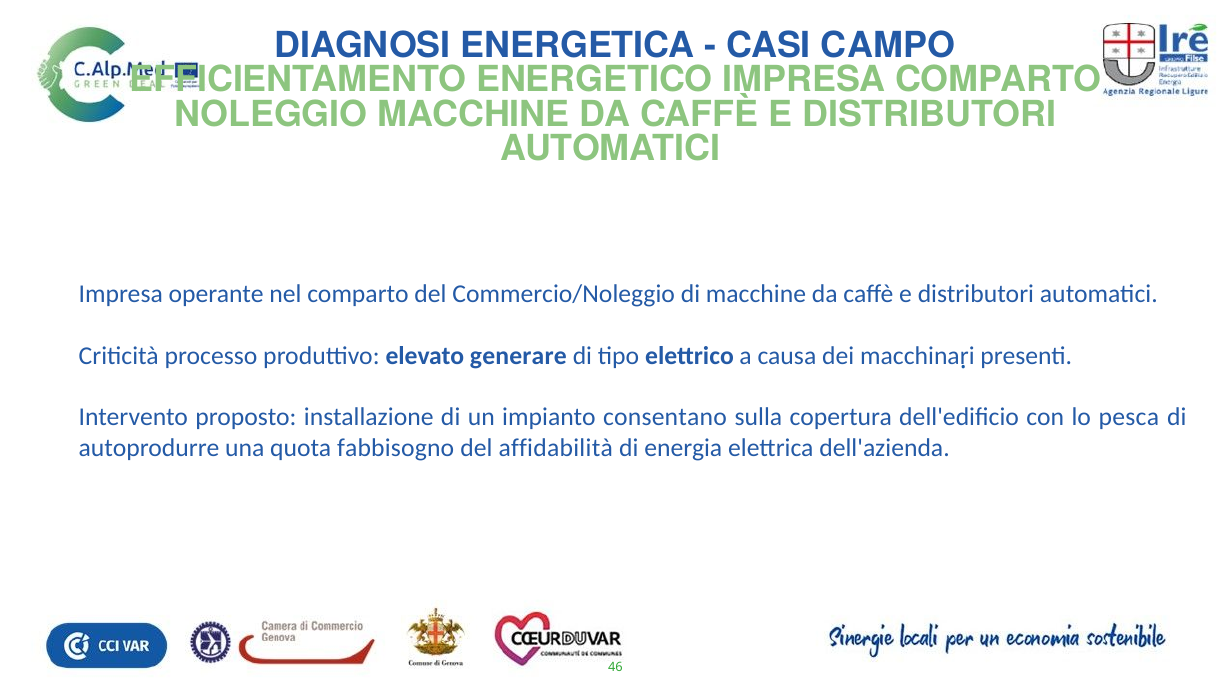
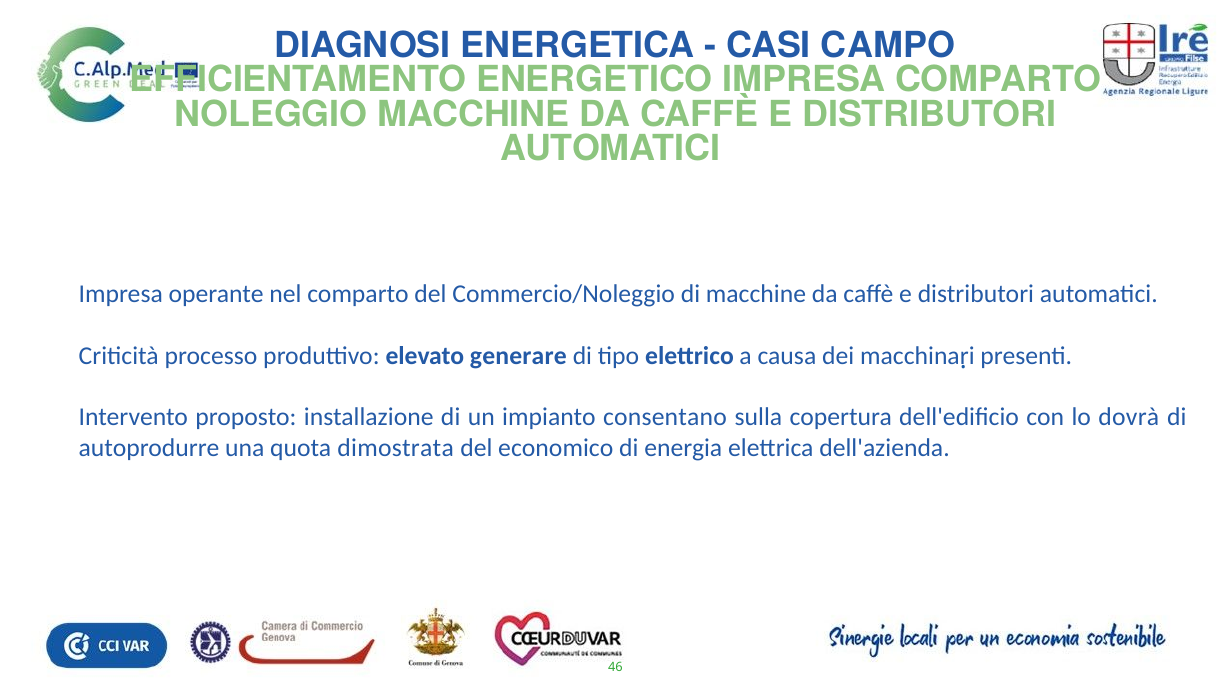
pesca: pesca -> dovrà (1129, 418)
fabbisogno: fabbisogno -> dimostrata (396, 449)
affidabilità: affidabilità -> economico (556, 449)
